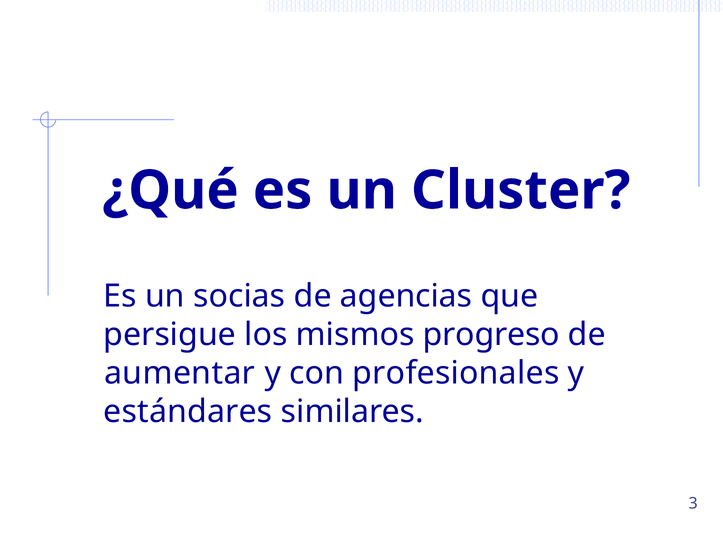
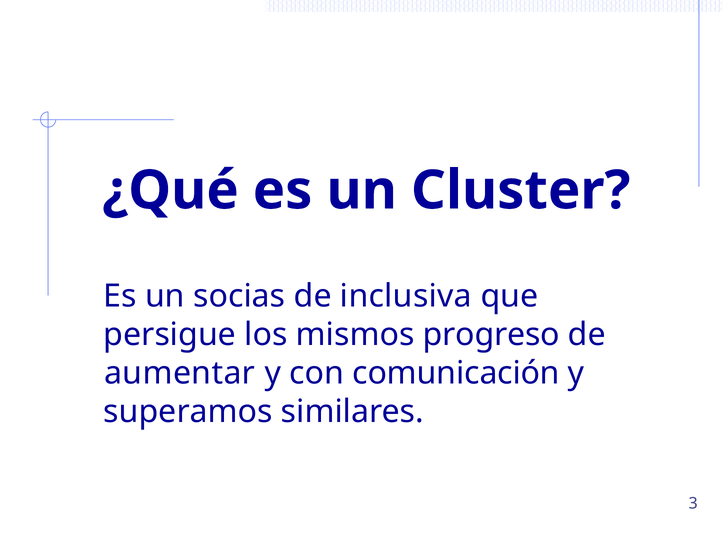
agencias: agencias -> inclusiva (406, 296)
profesionales: profesionales -> comunicación (456, 373)
estándares: estándares -> superamos (188, 412)
